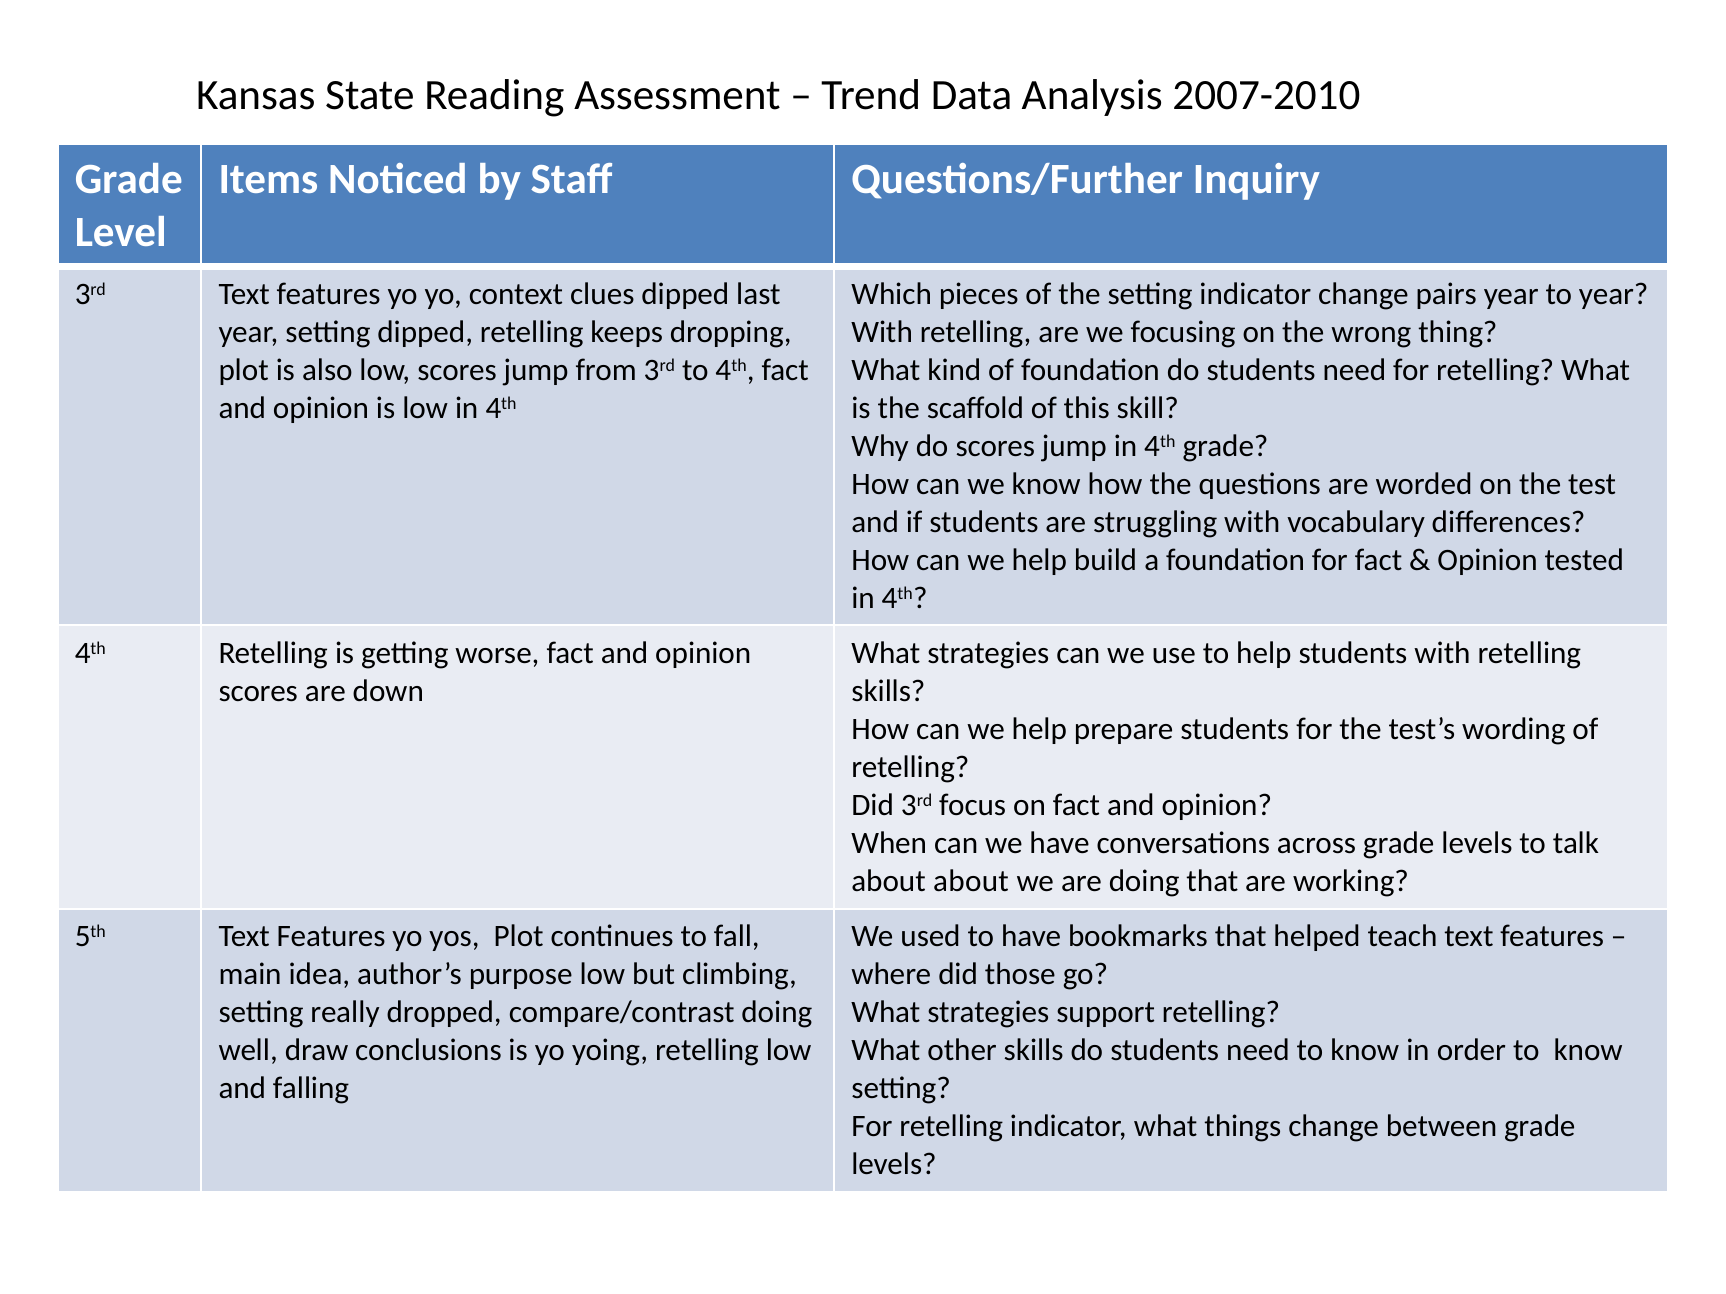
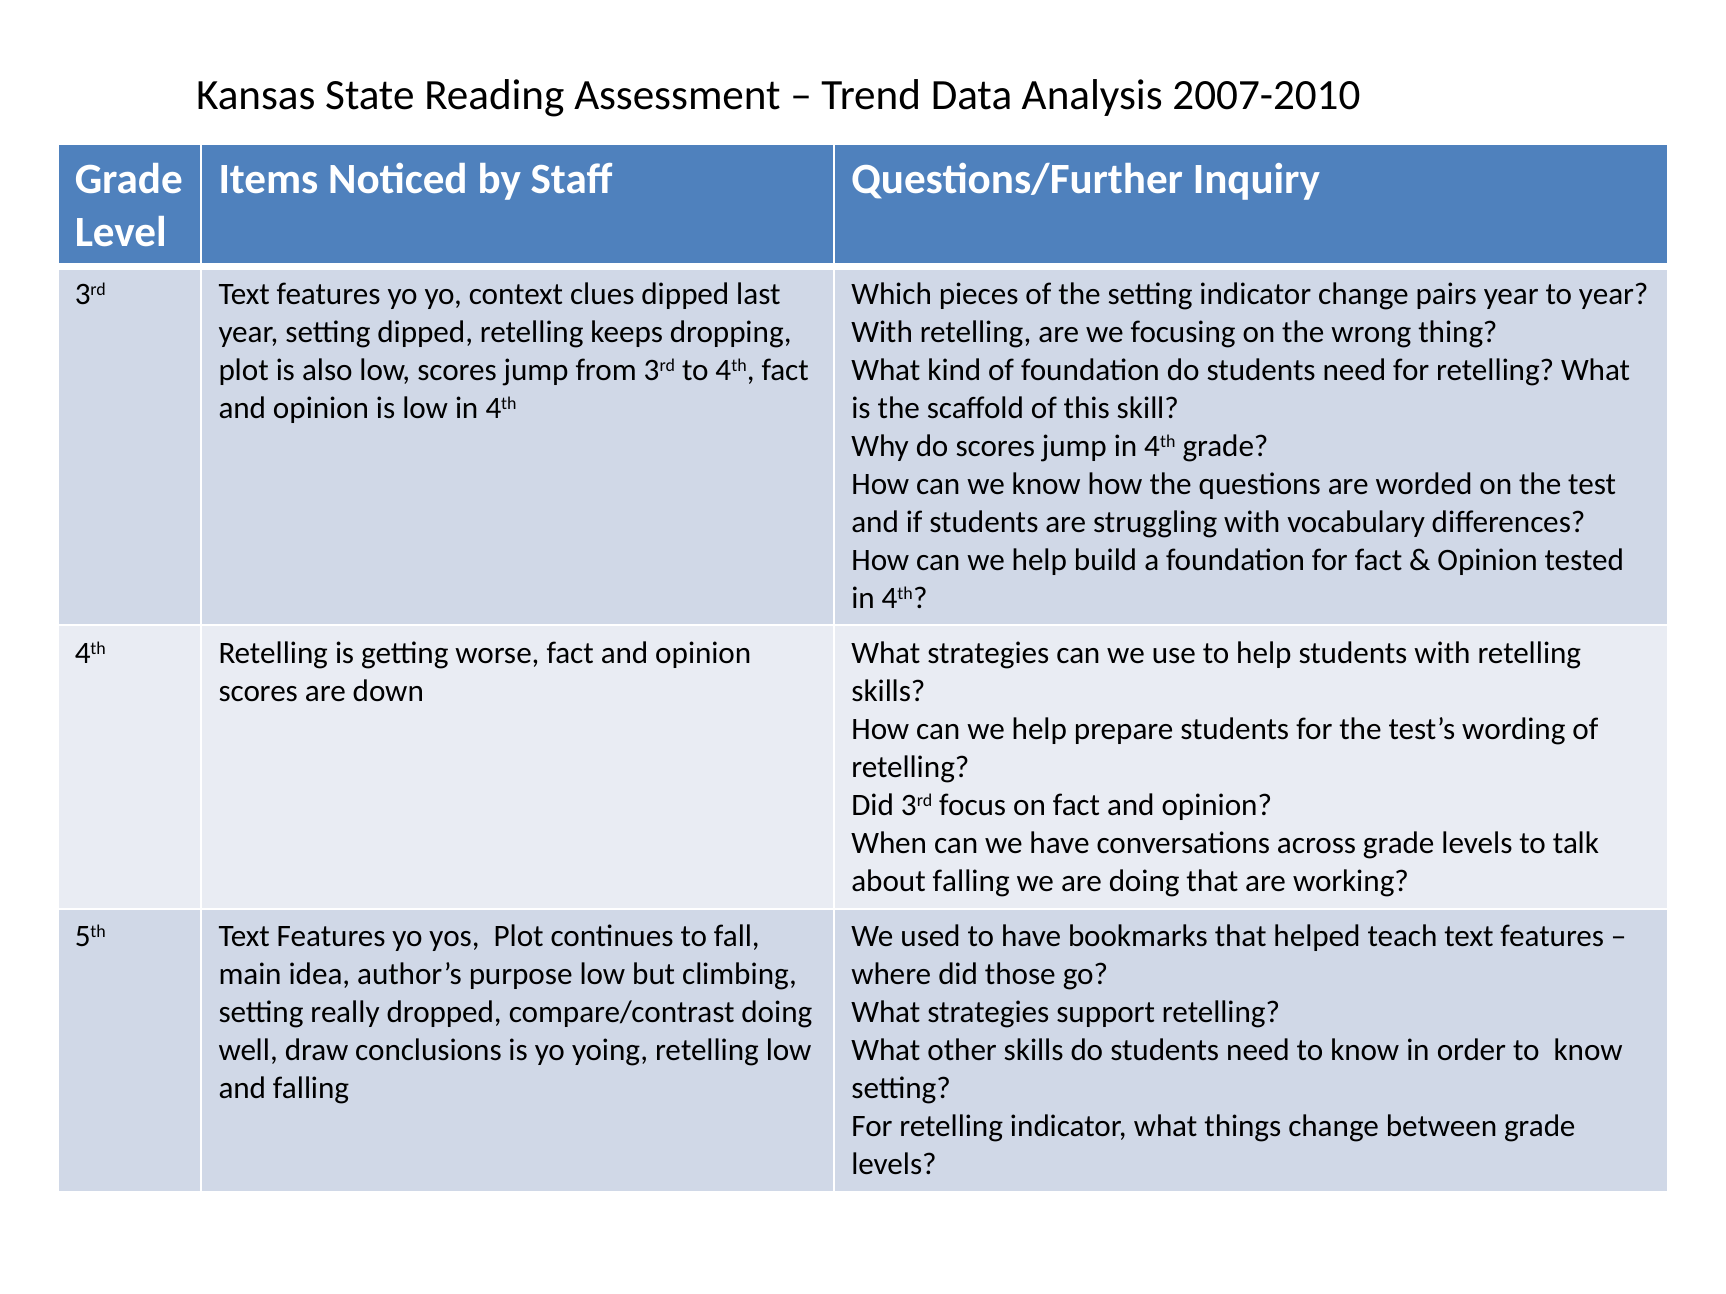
about about: about -> falling (971, 882)
